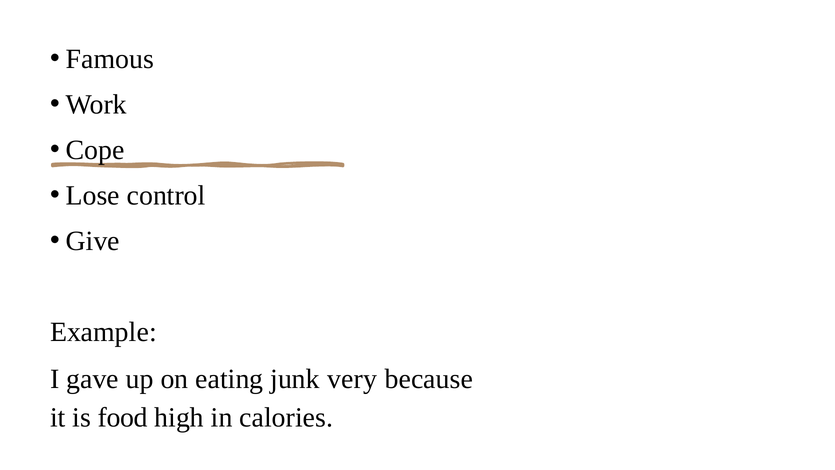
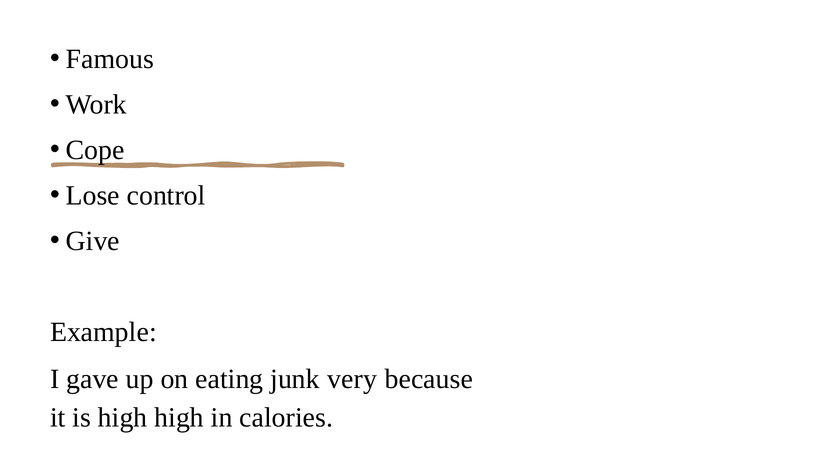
is food: food -> high (123, 417)
